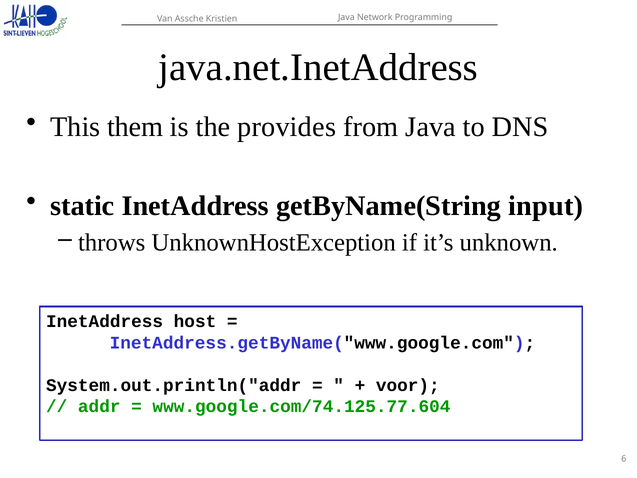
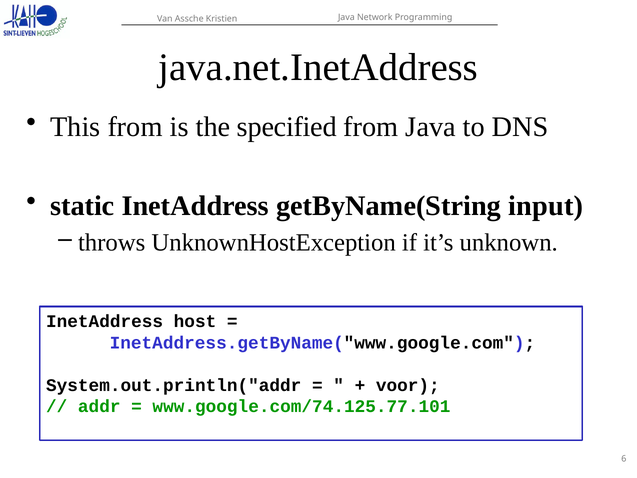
This them: them -> from (135, 127)
provides: provides -> specified (287, 127)
www.google.com/74.125.77.604: www.google.com/74.125.77.604 -> www.google.com/74.125.77.101 (301, 406)
